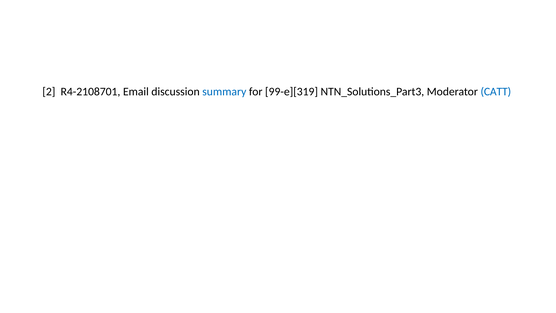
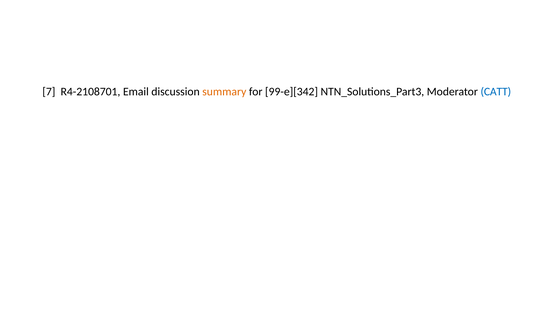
2: 2 -> 7 (49, 92)
summary colour: blue -> orange (224, 92)
99-e][319: 99-e][319 -> 99-e][342 (292, 92)
